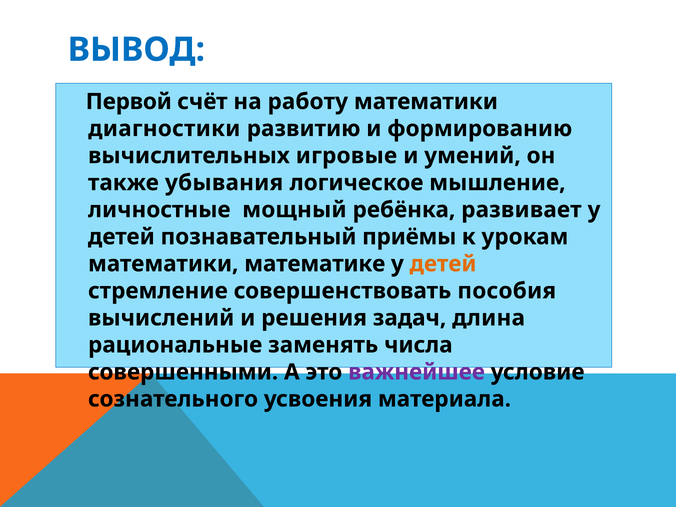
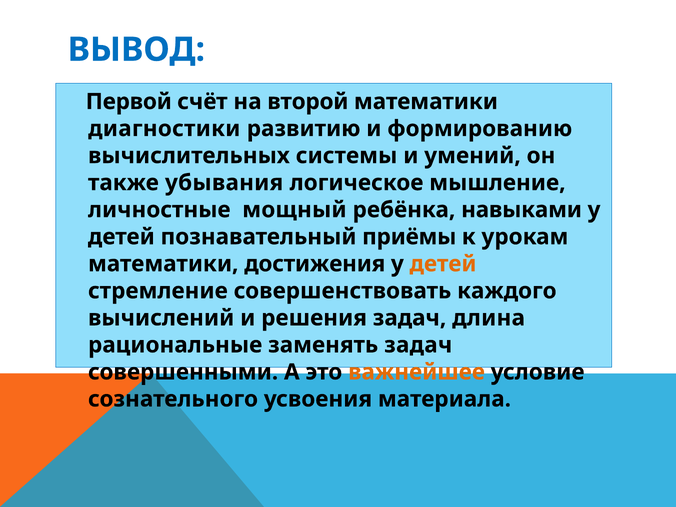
работу: работу -> второй (308, 102)
игровые: игровые -> системы (347, 156)
развивает: развивает -> навыками (522, 210)
математике: математике -> достижения (315, 264)
пособия: пособия -> каждого (507, 291)
заменять числа: числа -> задач (418, 345)
важнейшее colour: purple -> orange (417, 372)
